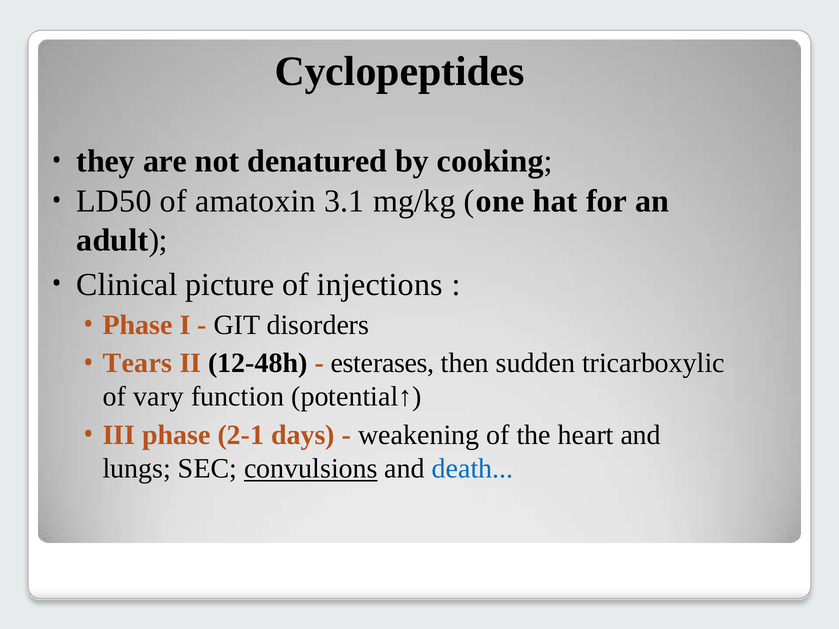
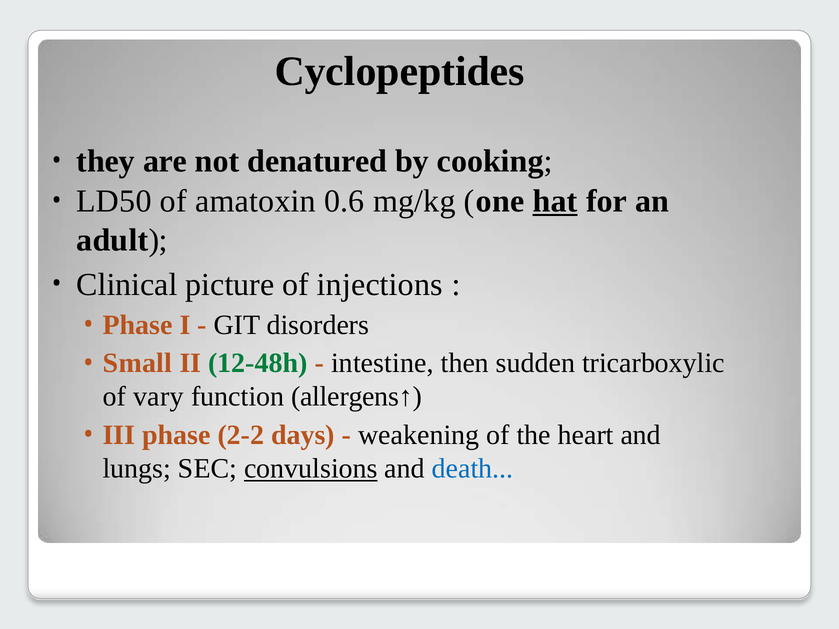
3.1: 3.1 -> 0.6 (344, 201)
hat underline: none -> present (555, 201)
Tears: Tears -> Small (137, 363)
12-48h colour: black -> green (258, 363)
esterases: esterases -> intestine (382, 363)
potential↑: potential↑ -> allergens↑ (357, 397)
2-1: 2-1 -> 2-2 (241, 435)
